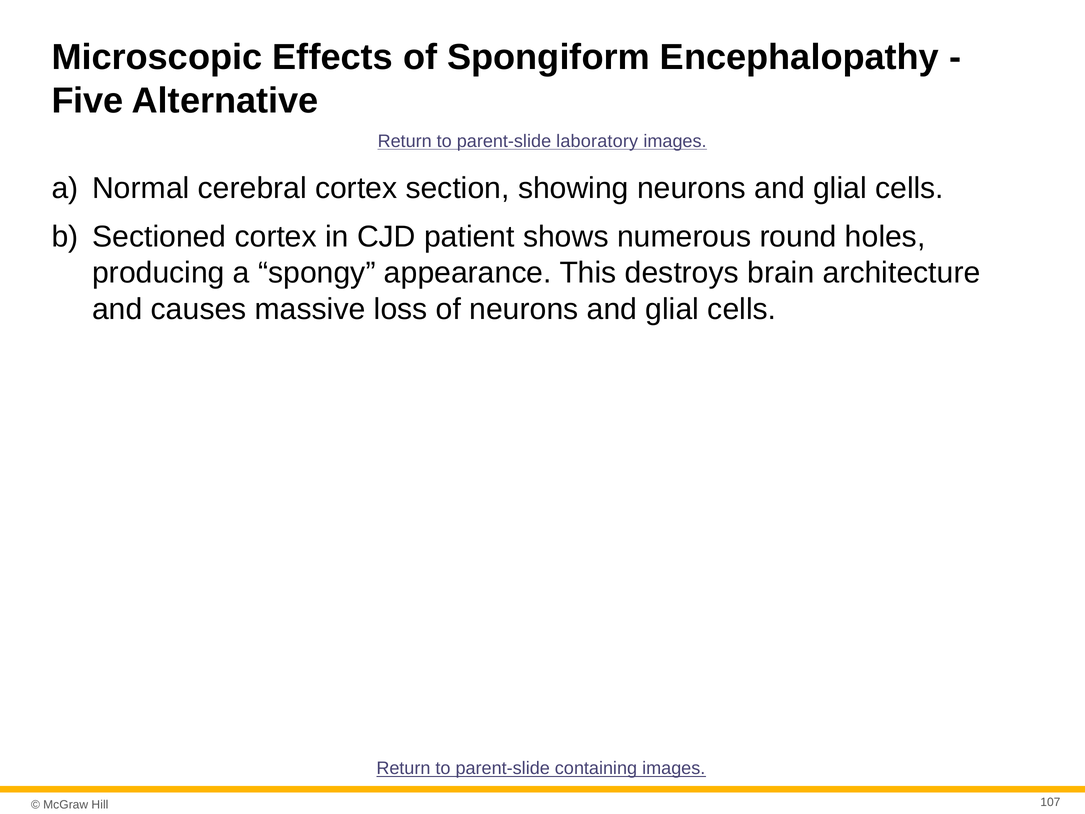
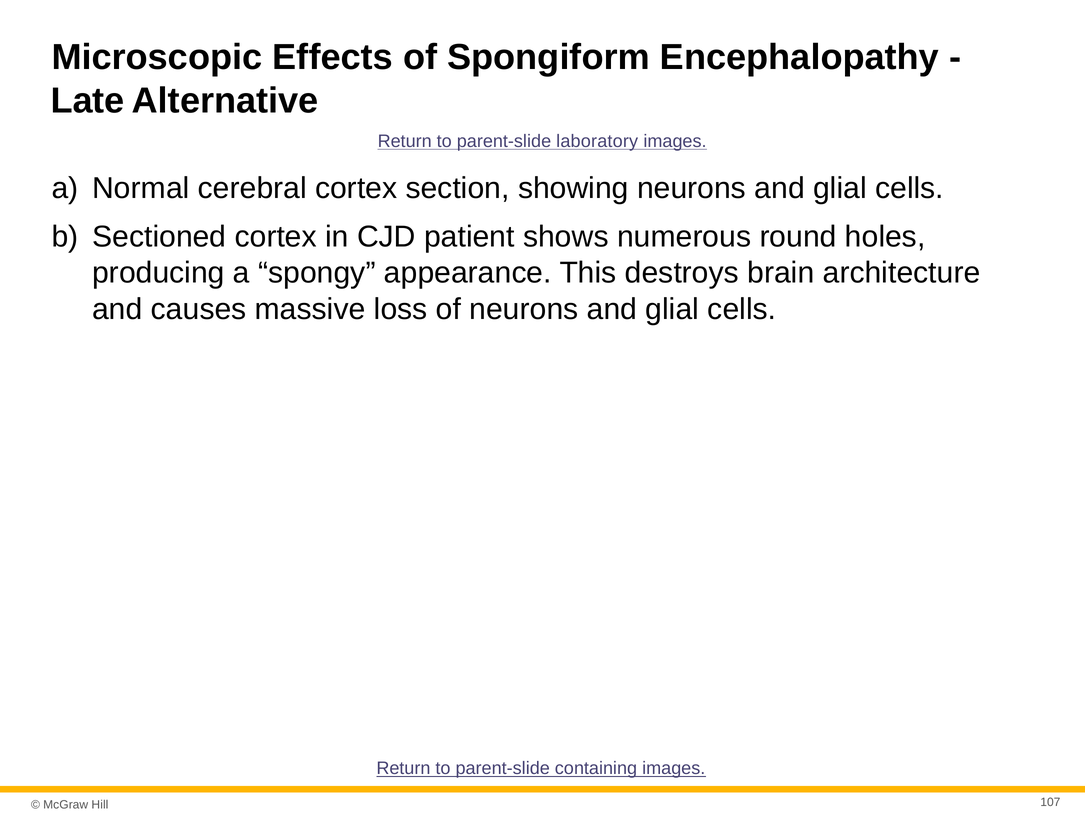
Five: Five -> Late (88, 101)
